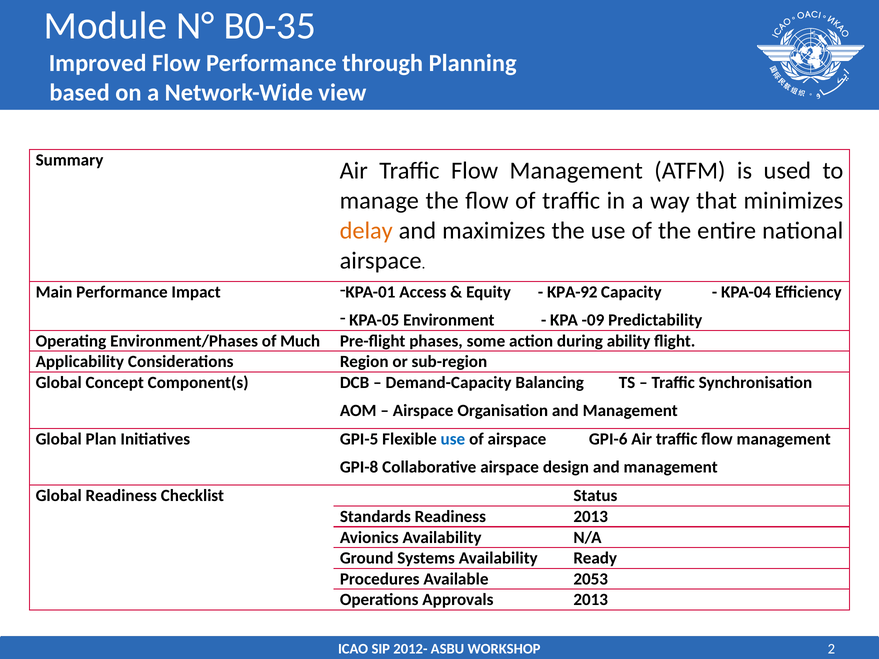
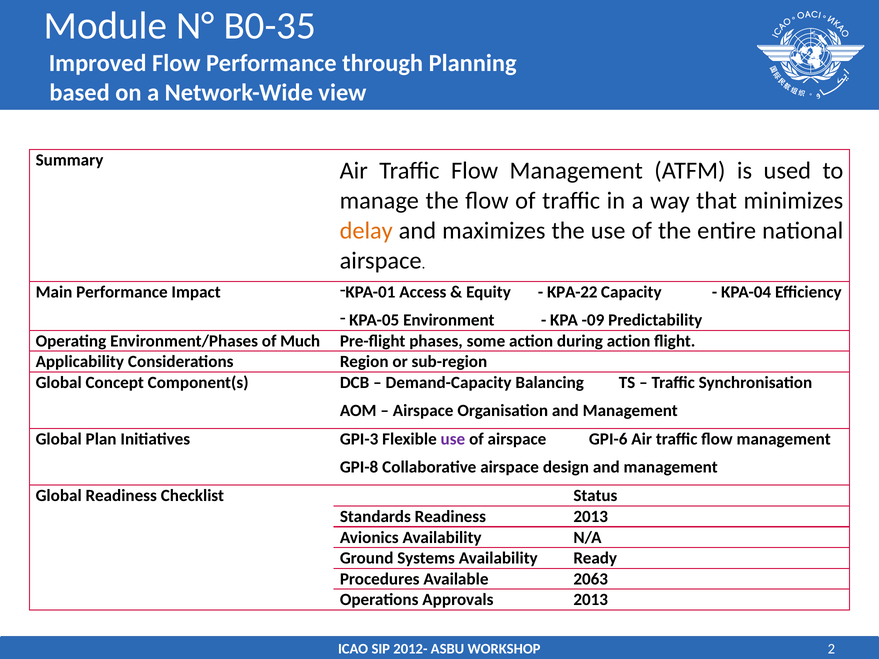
KPA-92: KPA-92 -> KPA-22 (572, 292)
during ability: ability -> action (629, 341)
GPI-5: GPI-5 -> GPI-3 (359, 439)
use colour: blue -> purple (453, 439)
2053: 2053 -> 2063 (591, 579)
